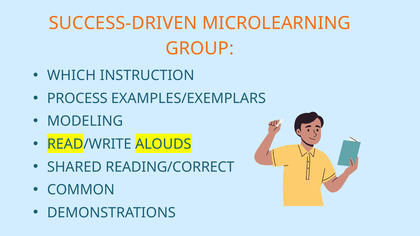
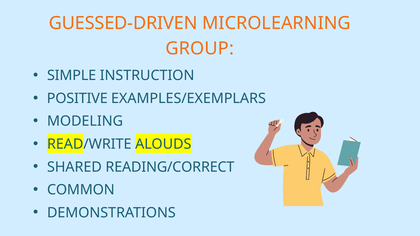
SUCCESS-DRIVEN: SUCCESS-DRIVEN -> GUESSED-DRIVEN (123, 23)
WHICH: WHICH -> SIMPLE (72, 76)
PROCESS: PROCESS -> POSITIVE (77, 99)
